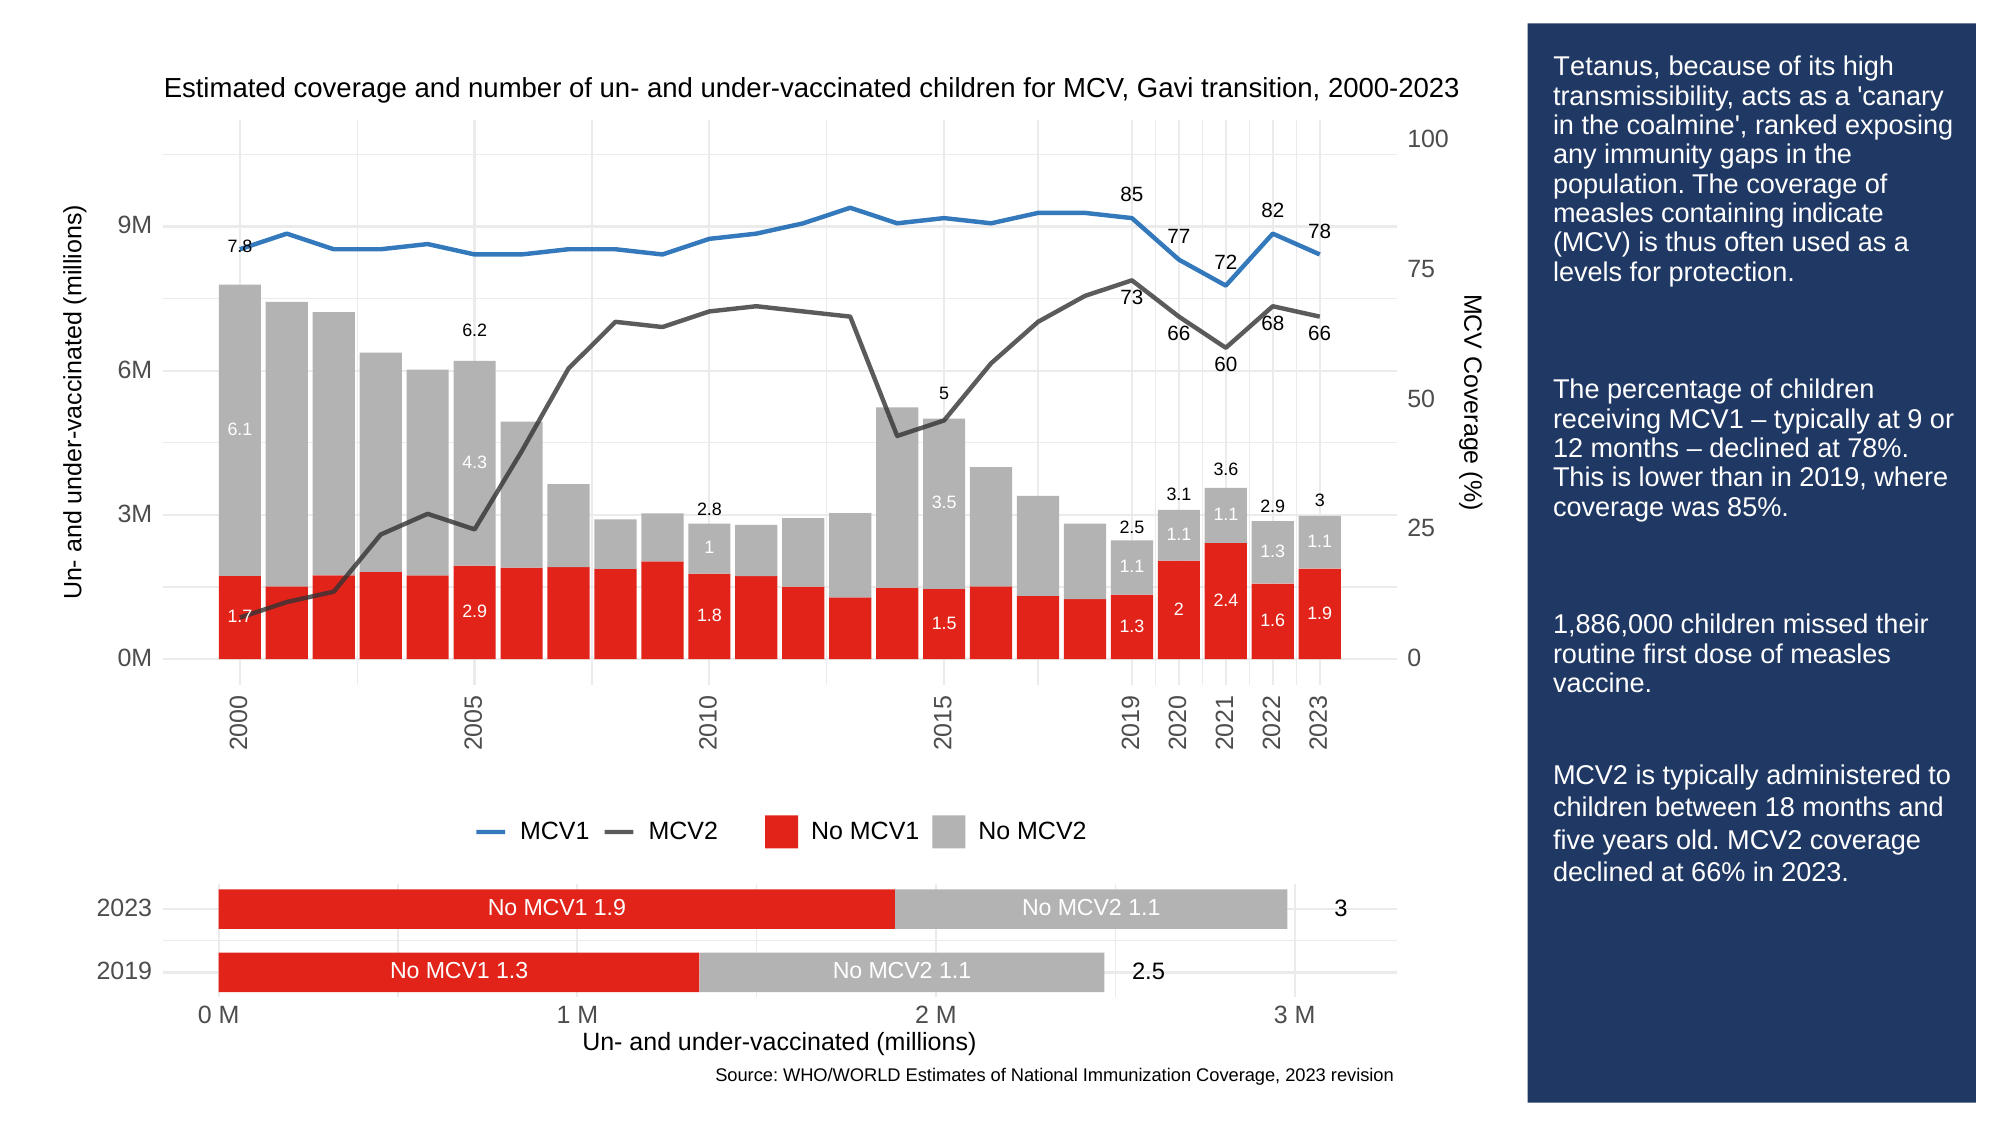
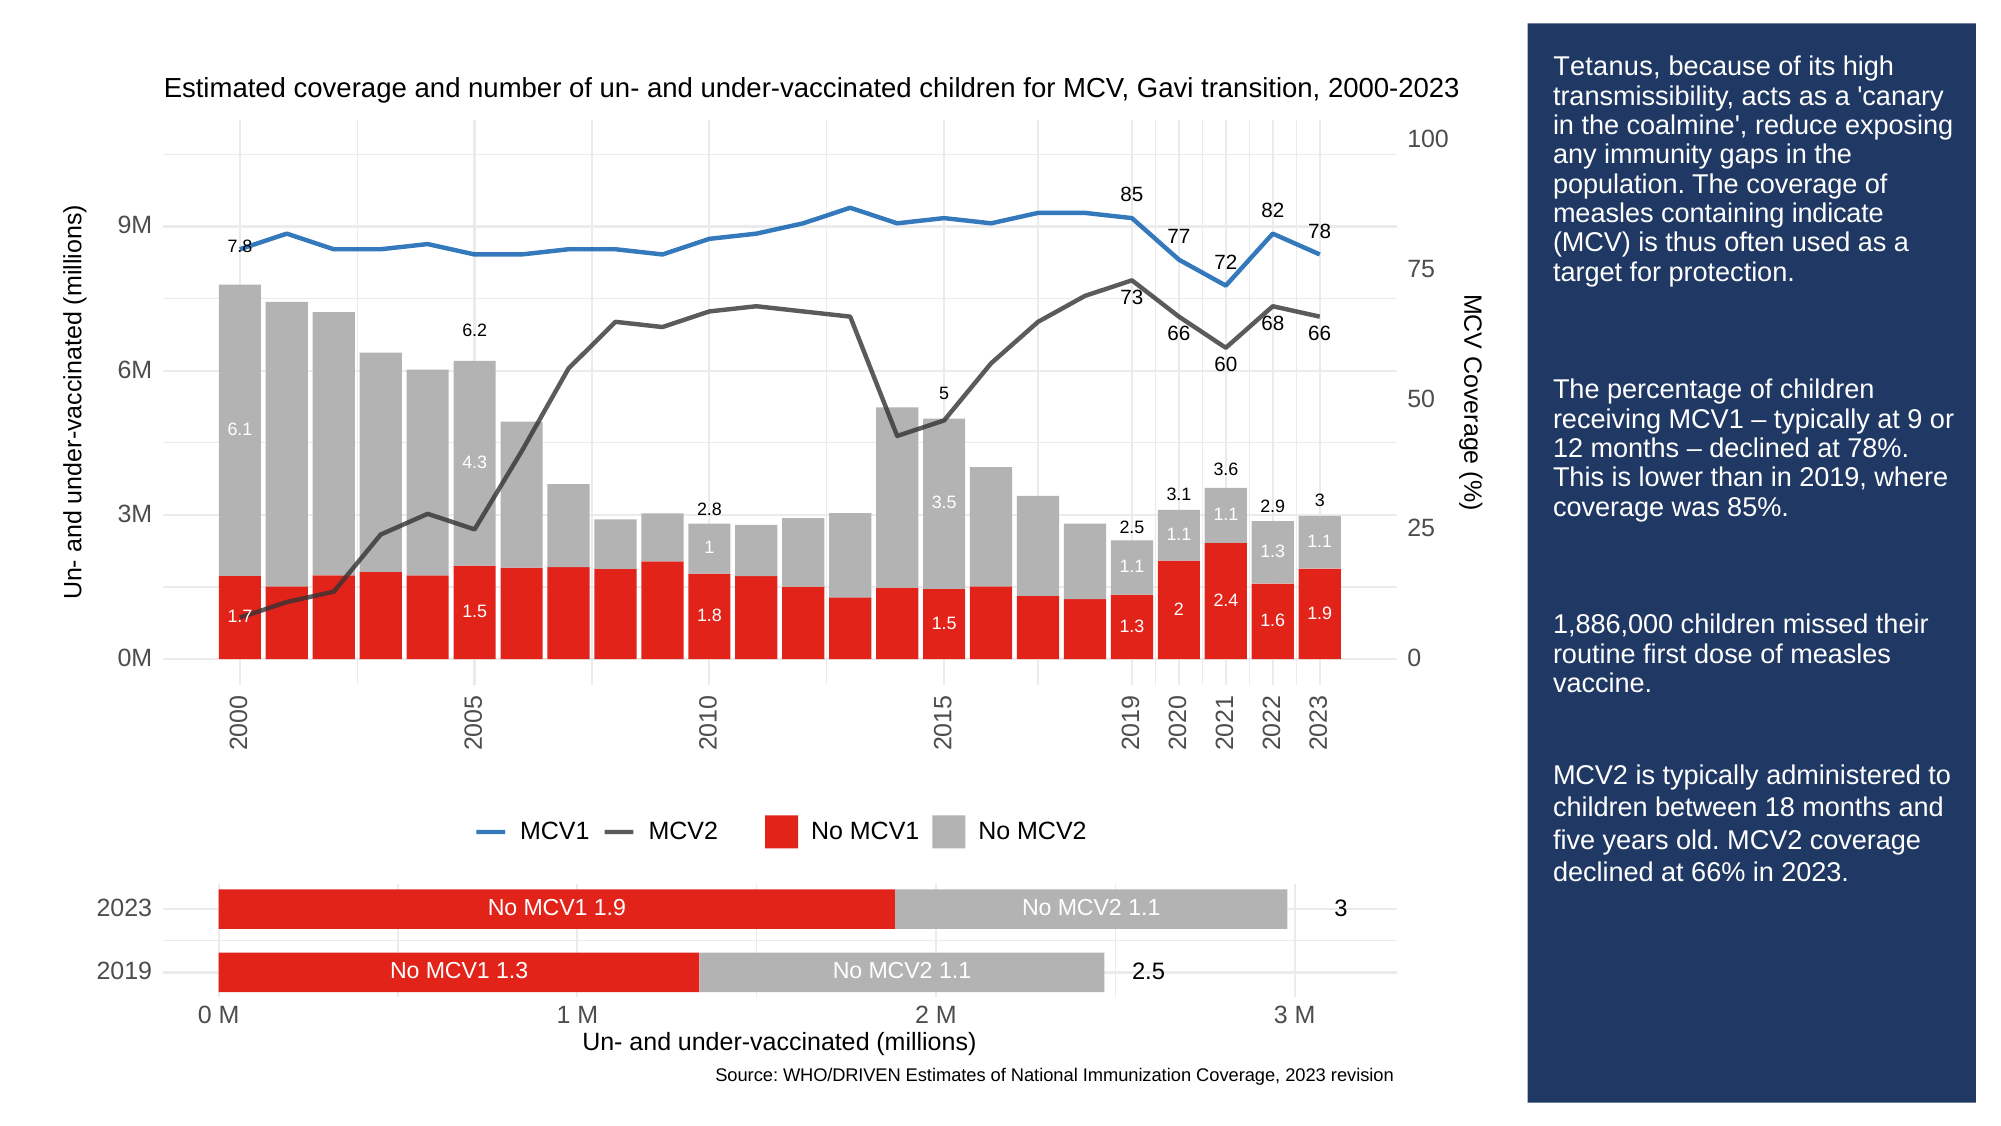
ranked: ranked -> reduce (1796, 126)
levels: levels -> target (1588, 272)
1.7 2.9: 2.9 -> 1.5 (475, 611)
WHO/WORLD: WHO/WORLD -> WHO/DRIVEN (842, 1075)
